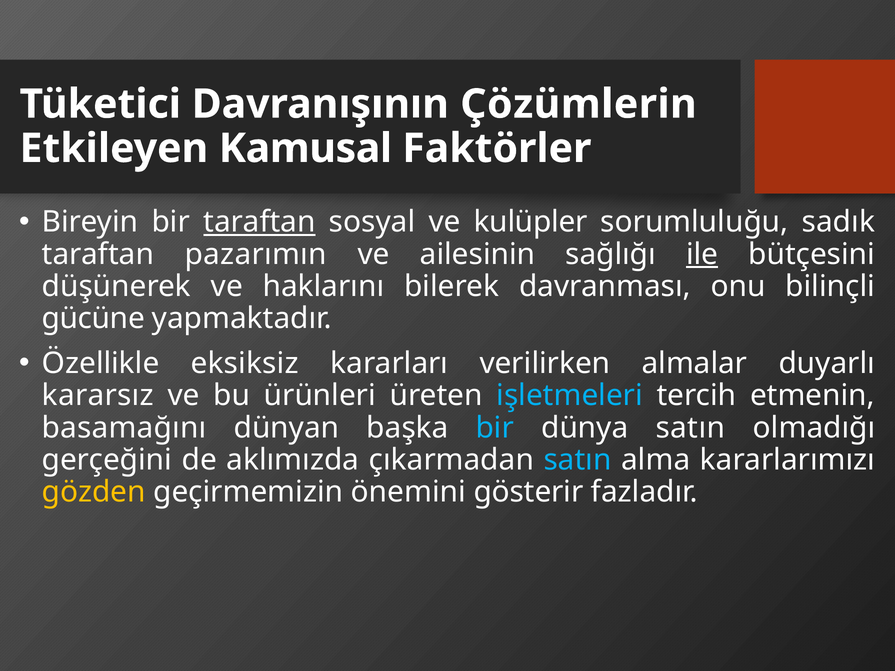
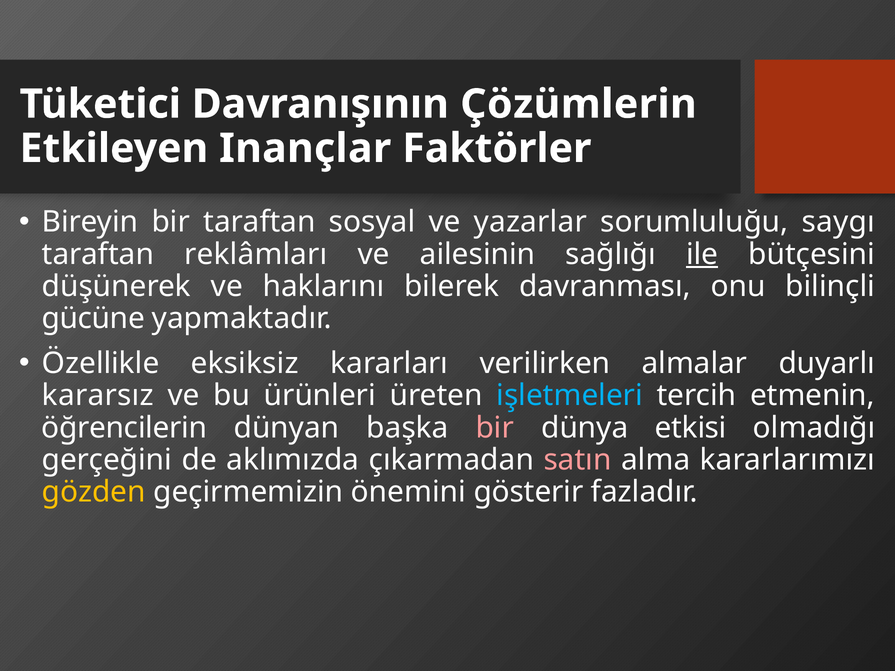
Kamusal: Kamusal -> Inançlar (305, 149)
taraftan underline: present -> none (259, 222)
kulüpler: kulüpler -> yazarlar (530, 222)
sadık: sadık -> saygı (838, 222)
pazarımın: pazarımın -> reklâmları (256, 254)
basamağını: basamağını -> öğrencilerin (124, 428)
bir colour: light blue -> pink (495, 428)
dünya satın: satın -> etkisi (691, 428)
satın colour: light blue -> pink (578, 460)
